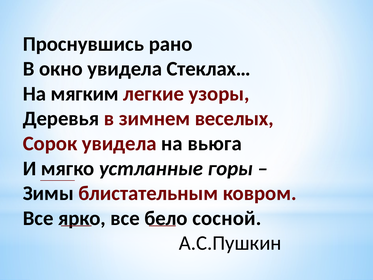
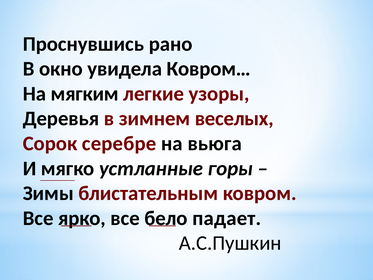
Стеклах…: Стеклах… -> Ковром… (209, 69)
Сорок увидела: увидела -> серебре (119, 143)
сосной: сосной -> падает (227, 218)
